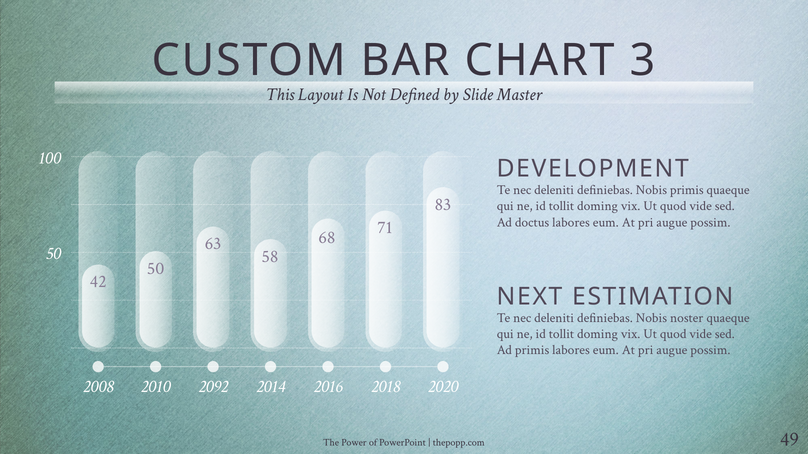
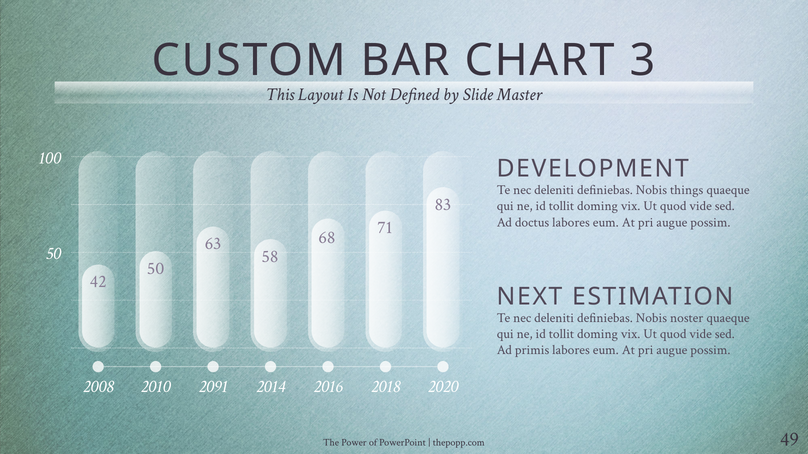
Nobis primis: primis -> things (687, 190)
2092: 2092 -> 2091 (213, 387)
